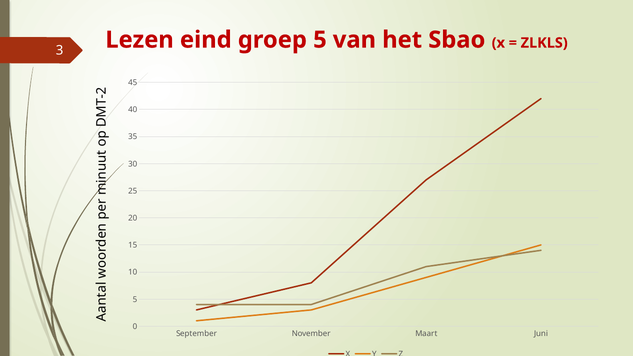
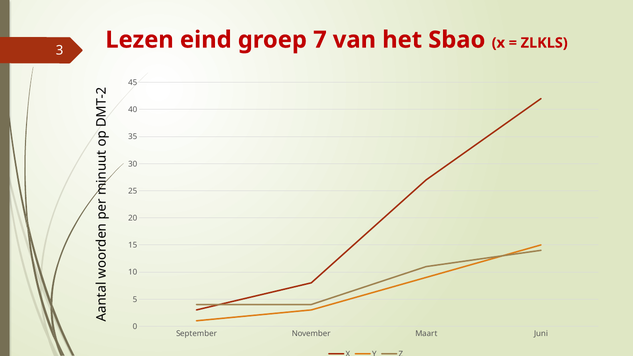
groep 5: 5 -> 7 (320, 40)
